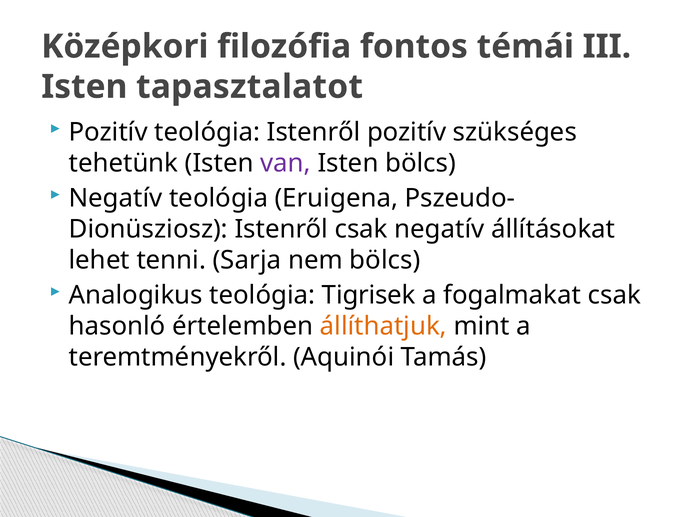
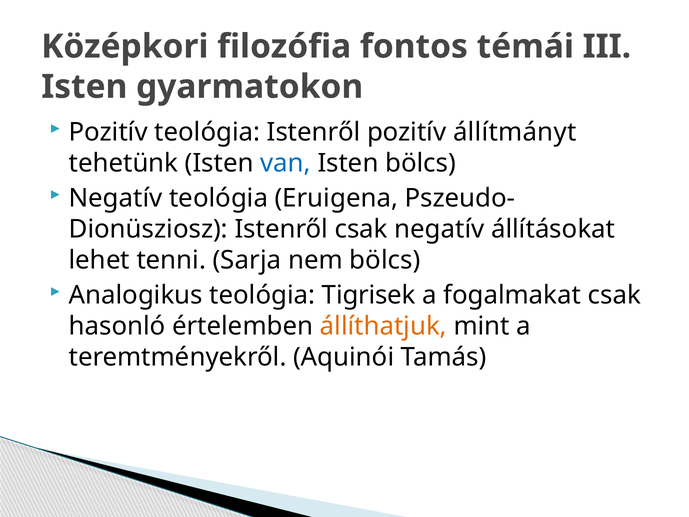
tapasztalatot: tapasztalatot -> gyarmatokon (250, 87)
szükséges: szükséges -> állítmányt (515, 132)
van colour: purple -> blue (286, 163)
